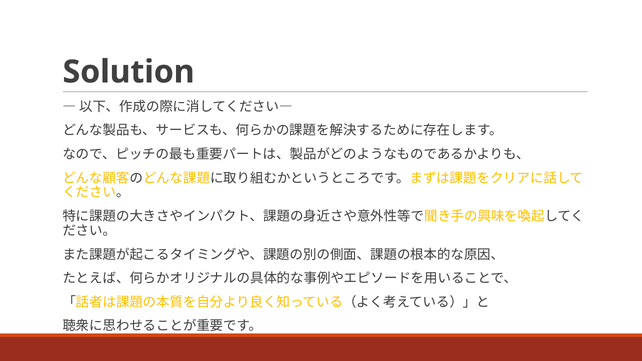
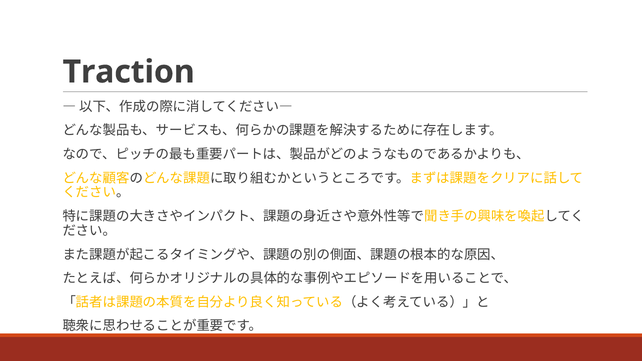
Solution: Solution -> Traction (129, 72)
